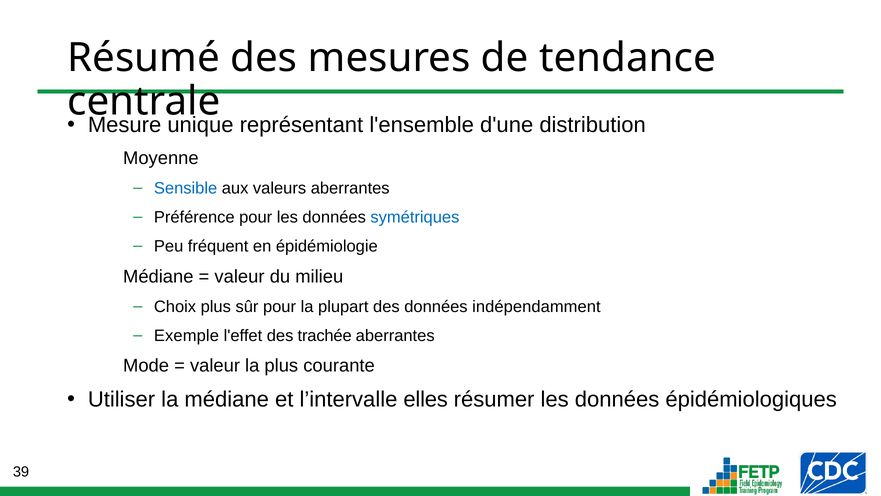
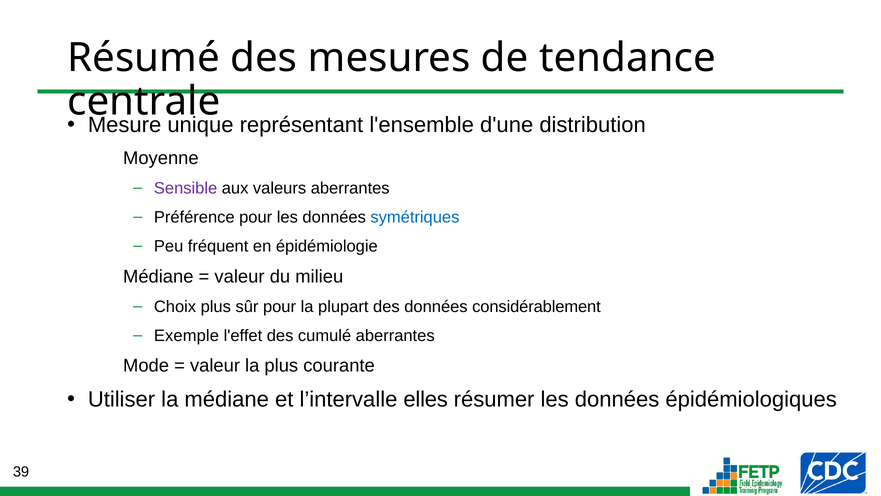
Sensible colour: blue -> purple (186, 188)
indépendamment: indépendamment -> considérablement (536, 306)
trachée: trachée -> cumulé (325, 335)
